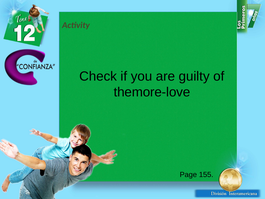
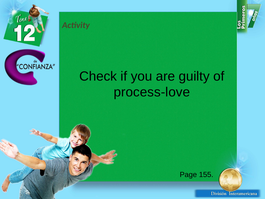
themore-love: themore-love -> process-love (152, 92)
